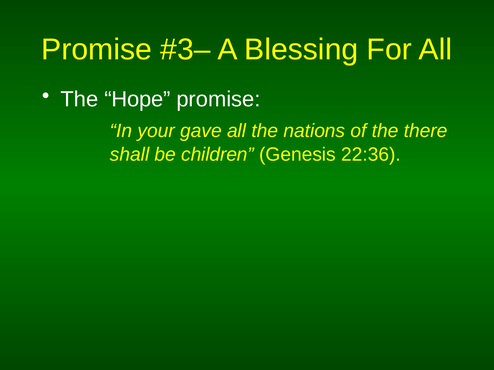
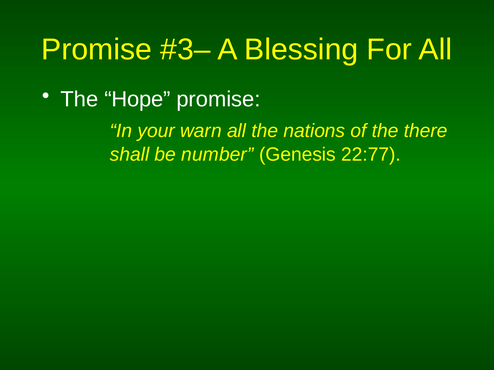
gave: gave -> warn (201, 131)
children: children -> number (217, 155)
22:36: 22:36 -> 22:77 (371, 155)
